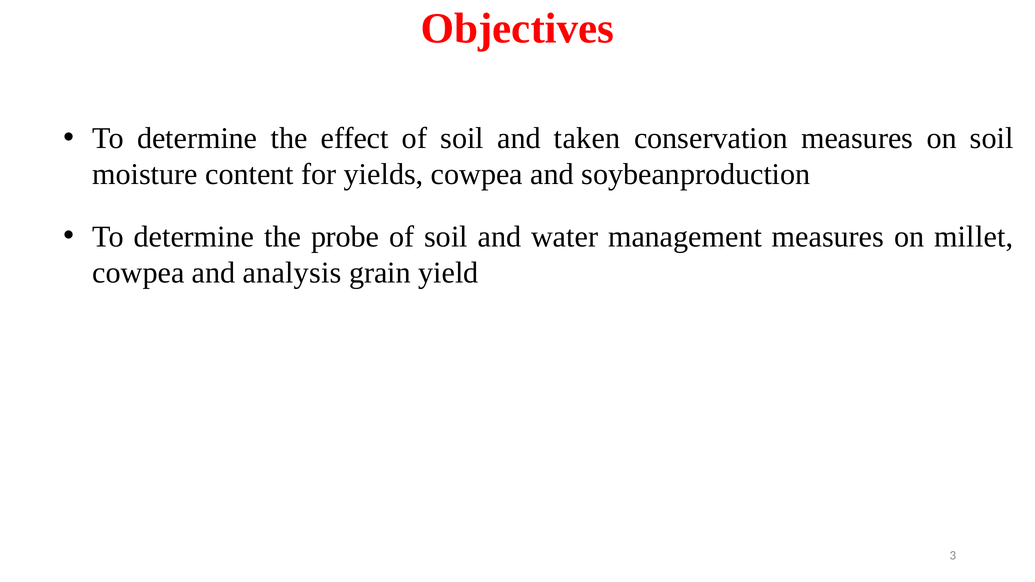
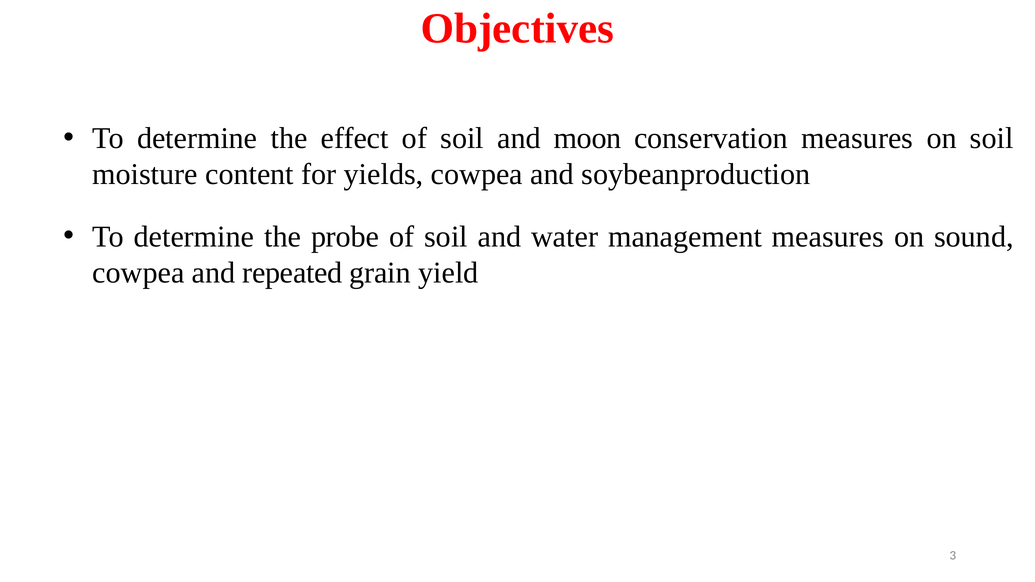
taken: taken -> moon (587, 138)
millet: millet -> sound (974, 237)
analysis: analysis -> repeated (292, 273)
